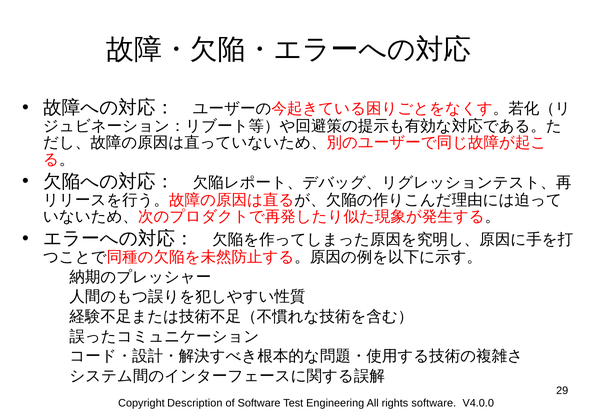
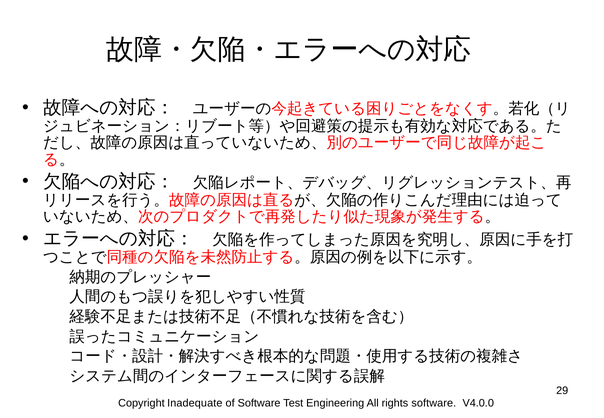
Description: Description -> Inadequate (195, 404)
